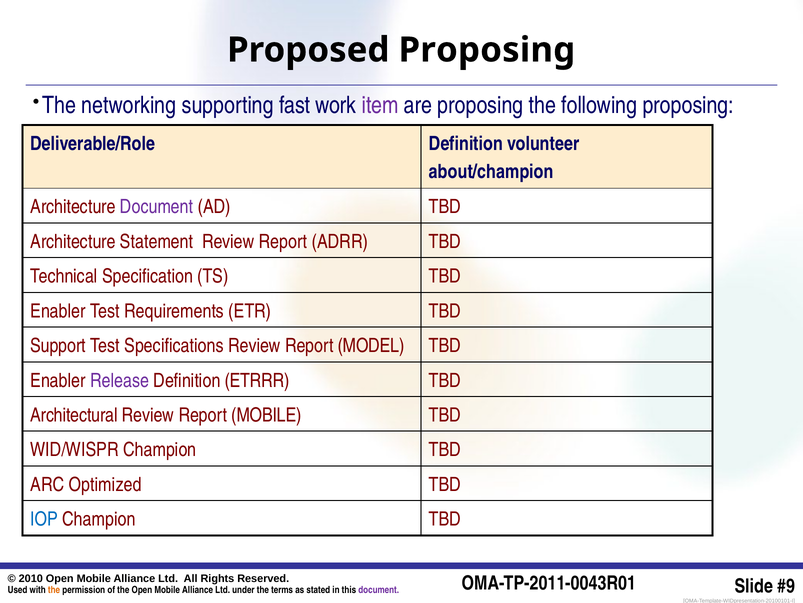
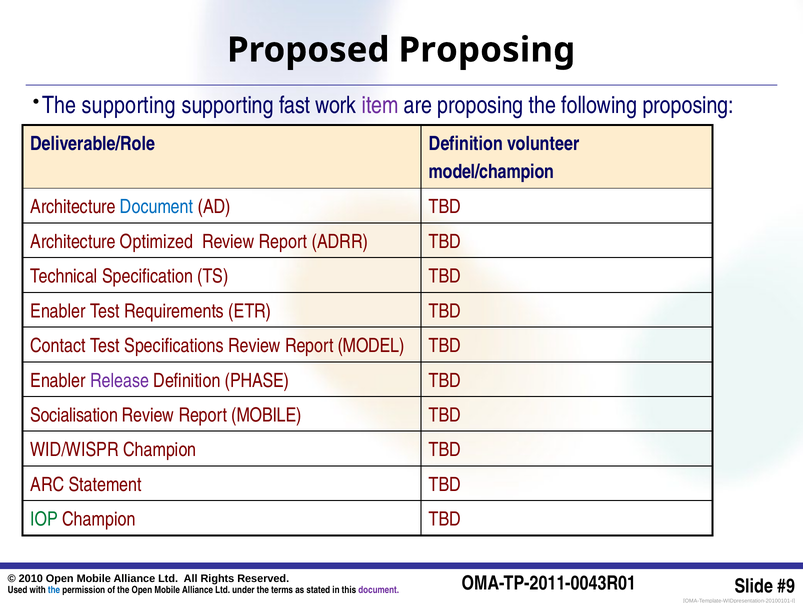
The networking: networking -> supporting (129, 105)
about/champion: about/champion -> model/champion (491, 172)
Document colour: purple -> blue (157, 207)
Statement: Statement -> Optimized (157, 241)
Support: Support -> Contact (58, 345)
ETRRR: ETRRR -> PHASE (257, 380)
Architectural: Architectural -> Socialisation (74, 415)
Optimized: Optimized -> Statement (105, 484)
IOP colour: blue -> green (44, 519)
the colour: orange -> blue (54, 589)
